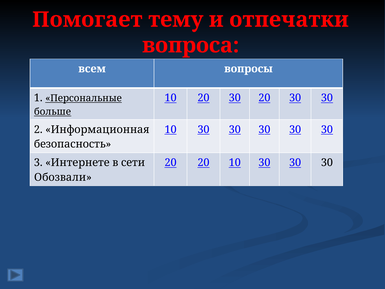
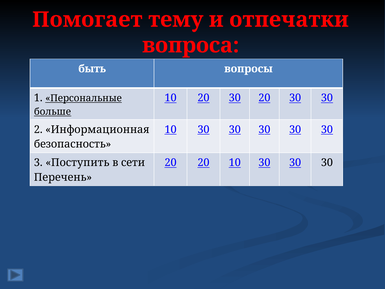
всем: всем -> быть (92, 69)
Интернете: Интернете -> Поступить (77, 162)
Обозвали: Обозвали -> Перечень (63, 177)
